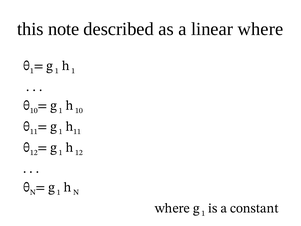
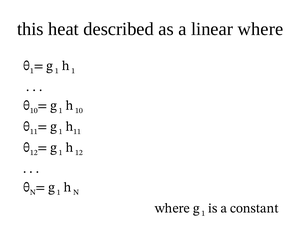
note: note -> heat (64, 29)
